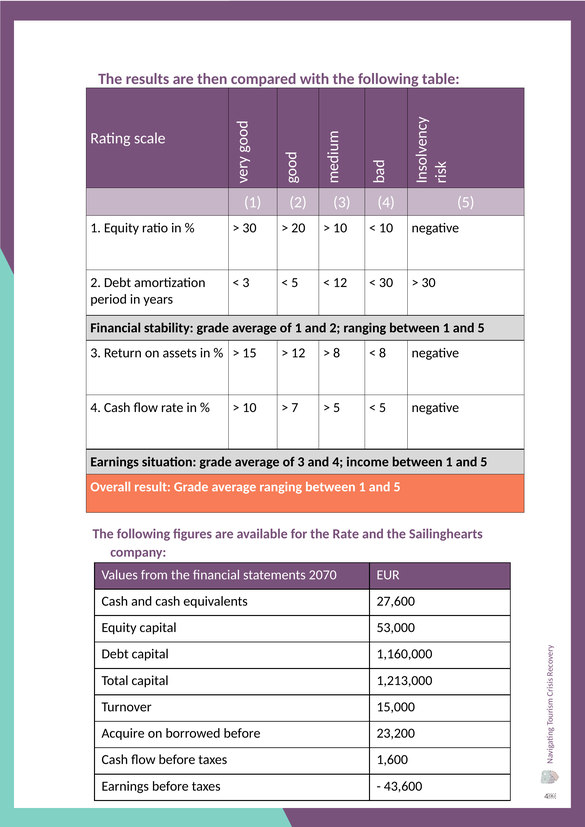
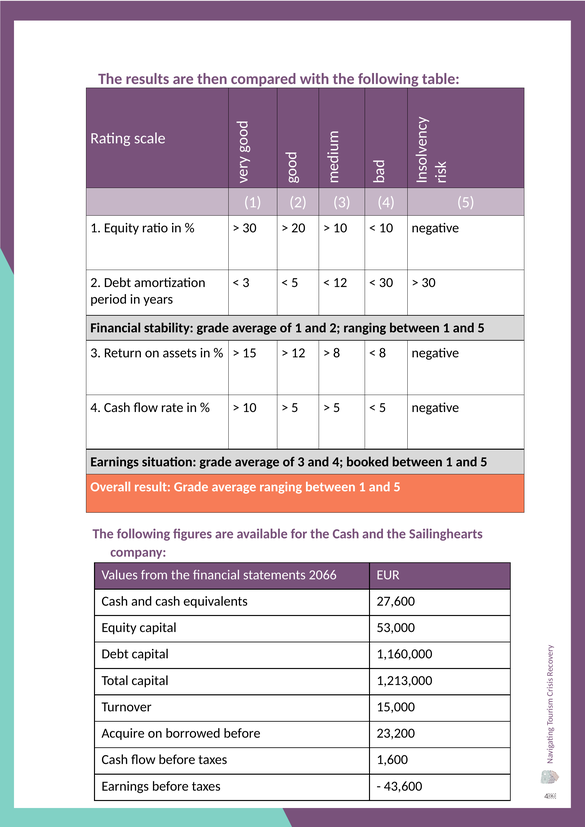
7: 7 -> 5 (295, 408)
income: income -> booked (368, 462)
the Rate: Rate -> Cash (346, 534)
2070: 2070 -> 2066 (323, 575)
